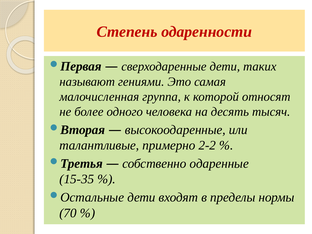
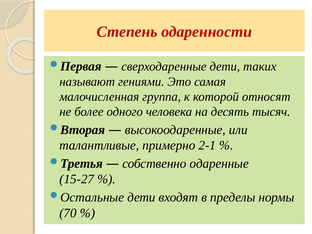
2‑2: 2‑2 -> 2‑1 (207, 145)
15‑35: 15‑35 -> 15‑27 (77, 179)
